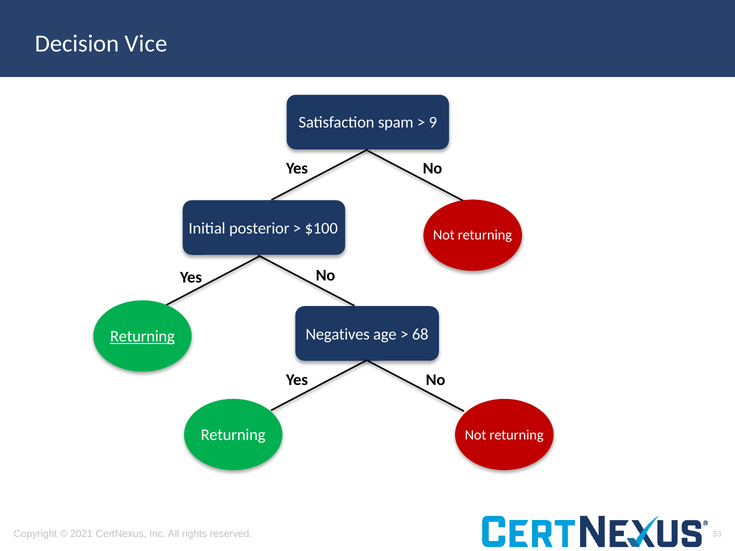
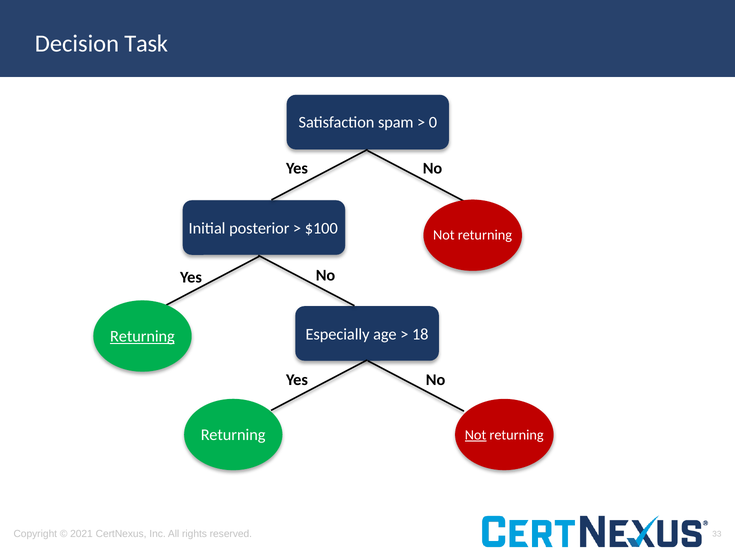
Vice: Vice -> Task (146, 44)
9: 9 -> 0 (433, 122)
Negatives: Negatives -> Especially (338, 335)
68: 68 -> 18 (420, 335)
Not underline: none -> present (476, 435)
